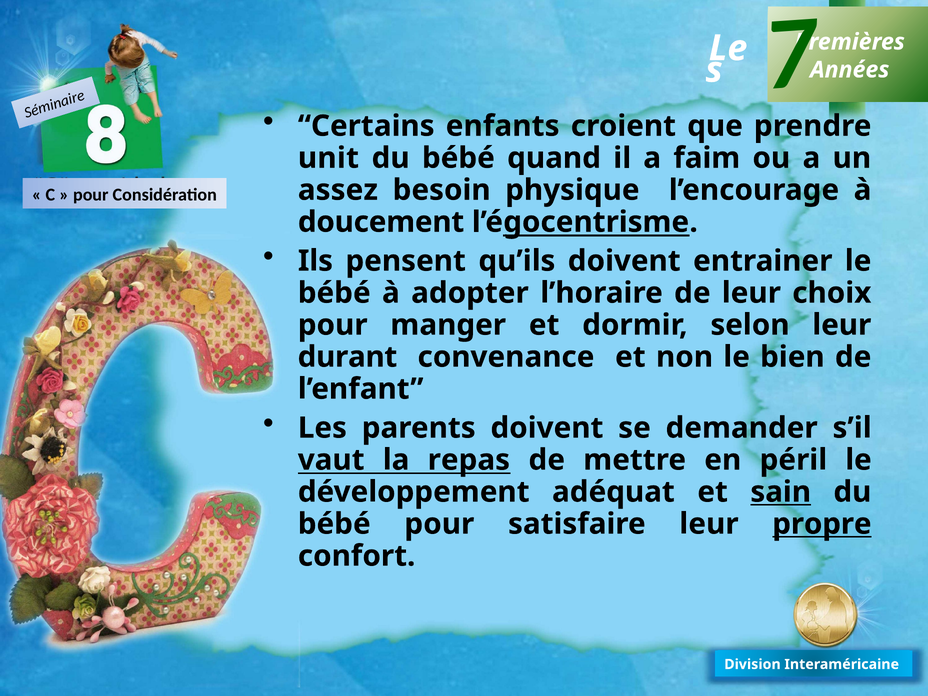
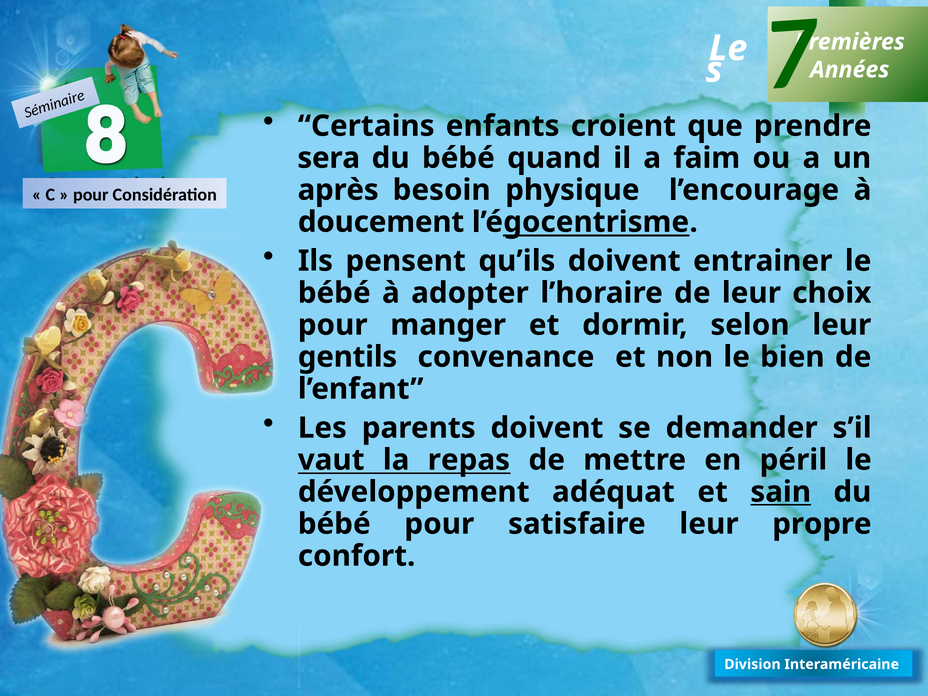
unit: unit -> sera (329, 158)
assez: assez -> après (338, 190)
durant: durant -> gentils (347, 357)
propre underline: present -> none (822, 524)
